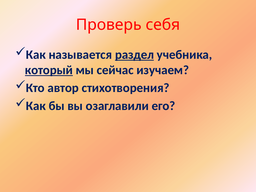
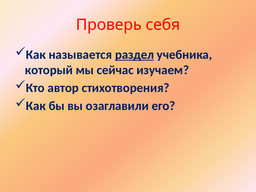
который underline: present -> none (49, 70)
